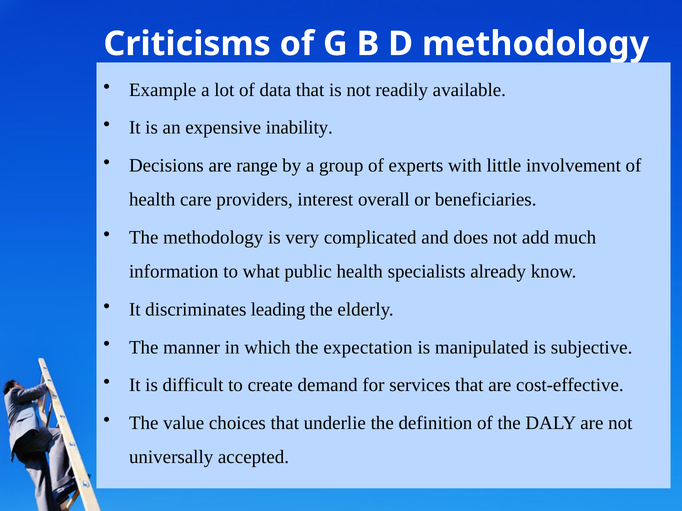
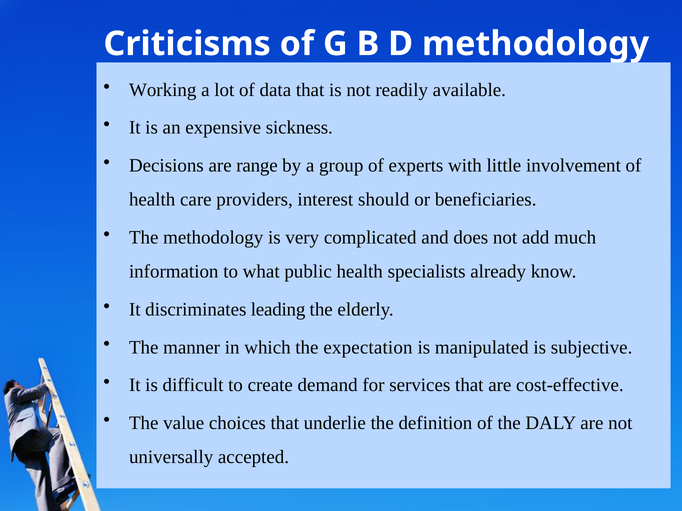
Example: Example -> Working (163, 90)
inability: inability -> sickness (299, 128)
overall: overall -> should (384, 200)
